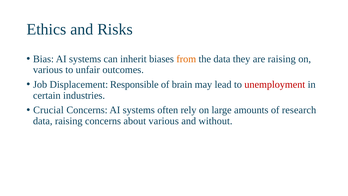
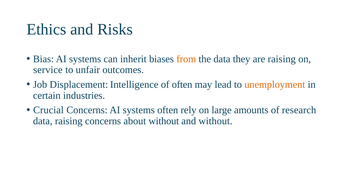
various: various -> service (48, 70)
Responsible: Responsible -> Intelligence (134, 84)
of brain: brain -> often (182, 84)
unemployment colour: red -> orange (275, 84)
about various: various -> without (164, 121)
